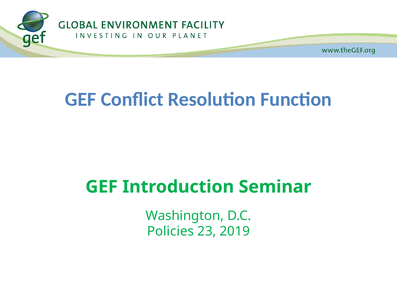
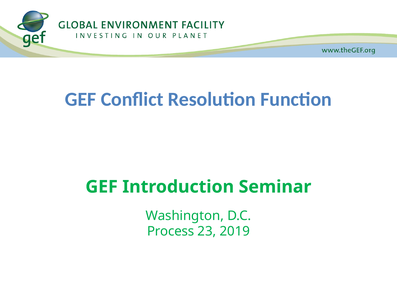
Policies: Policies -> Process (171, 232)
